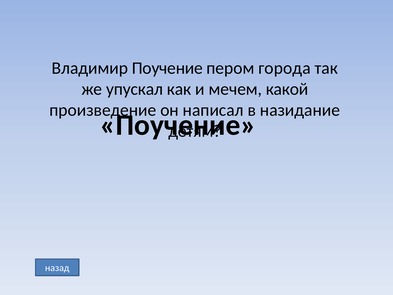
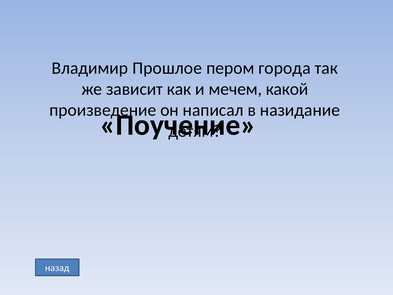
Владимир Поучение: Поучение -> Прошлое (167, 68)
упускал: упускал -> зависит (135, 89)
